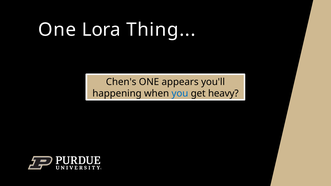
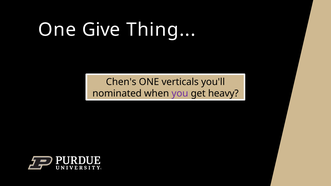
Lora: Lora -> Give (101, 30)
appears: appears -> verticals (180, 82)
happening: happening -> nominated (117, 94)
you colour: blue -> purple (180, 94)
